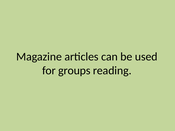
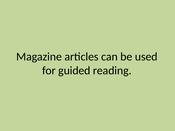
groups: groups -> guided (74, 71)
